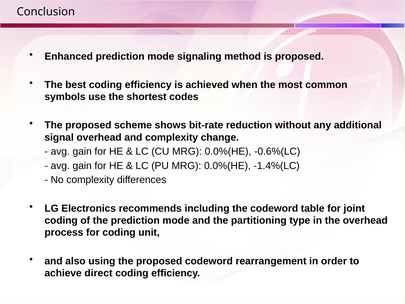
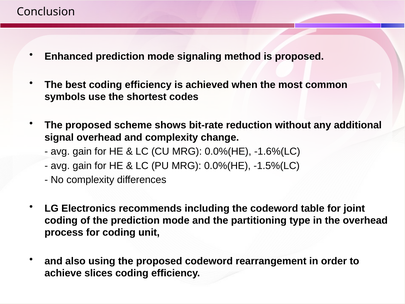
-0.6%(LC: -0.6%(LC -> -1.6%(LC (277, 151)
-1.4%(LC: -1.4%(LC -> -1.5%(LC (277, 166)
direct: direct -> slices (99, 273)
